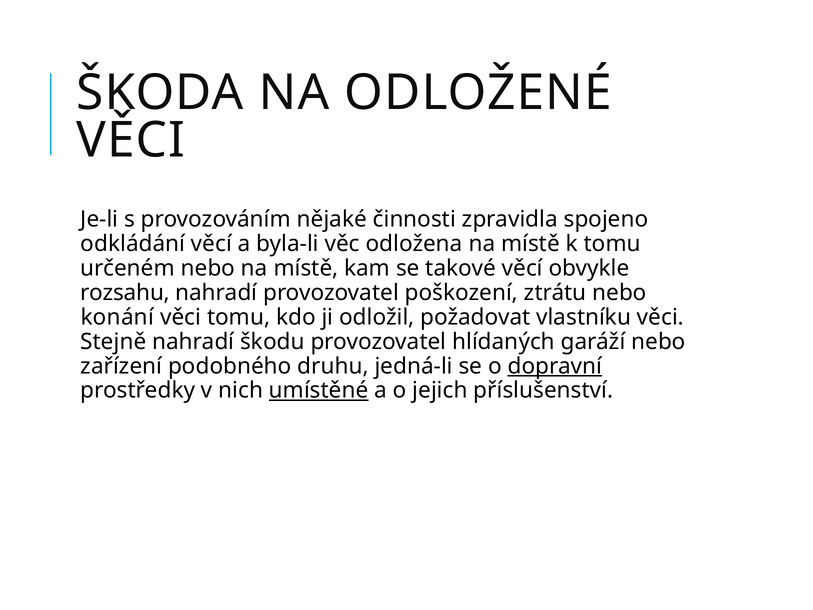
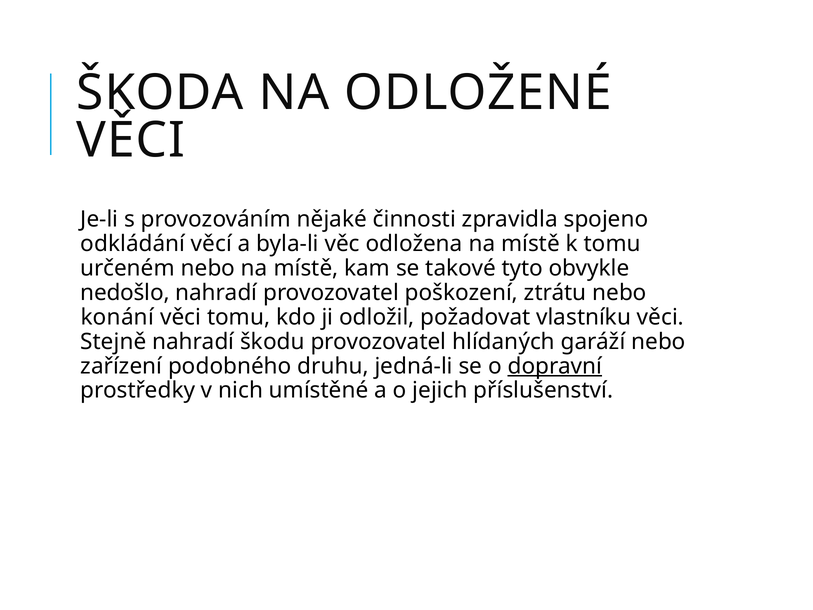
takové věcí: věcí -> tyto (522, 268)
rozsahu: rozsahu -> nedošlo (125, 293)
umístěné underline: present -> none (319, 390)
